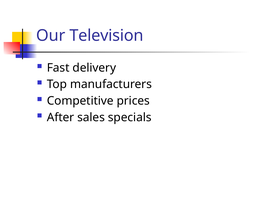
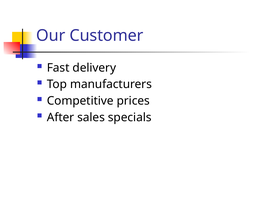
Television: Television -> Customer (106, 36)
